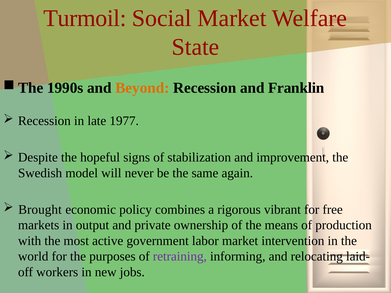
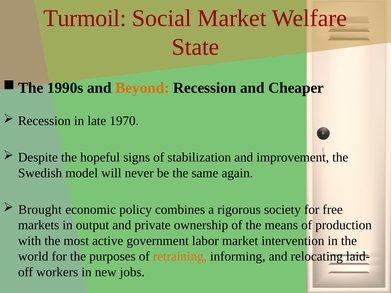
Franklin: Franklin -> Cheaper (296, 88)
1977: 1977 -> 1970 (124, 121)
vibrant: vibrant -> society (282, 210)
retraining colour: purple -> orange (180, 257)
